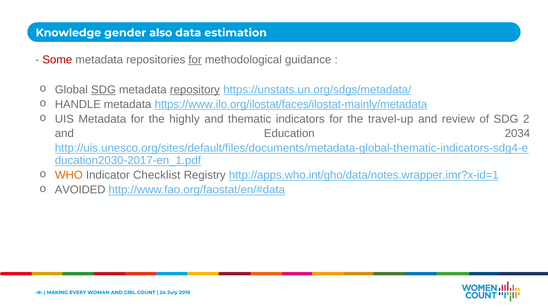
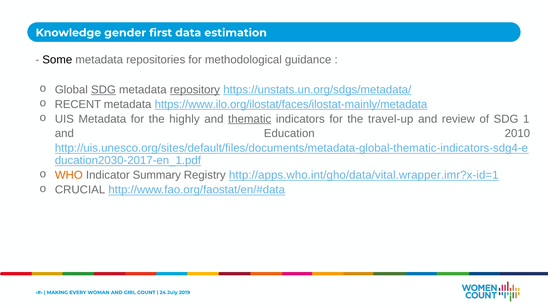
also: also -> first (161, 33)
Some colour: red -> black (57, 60)
for underline: present -> none (195, 60)
HANDLE: HANDLE -> RECENT (78, 104)
thematic underline: none -> present (250, 119)
2: 2 -> 1 (526, 119)
2034: 2034 -> 2010 (517, 134)
Checklist: Checklist -> Summary (157, 175)
http://apps.who.int/gho/data/notes.wrapper.imr?x-id=1: http://apps.who.int/gho/data/notes.wrapper.imr?x-id=1 -> http://apps.who.int/gho/data/vital.wrapper.imr?x-id=1 (364, 175)
AVOIDED: AVOIDED -> CRUCIAL (80, 190)
